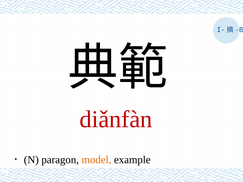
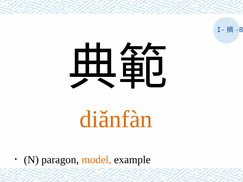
diǎnfàn colour: red -> orange (116, 120)
